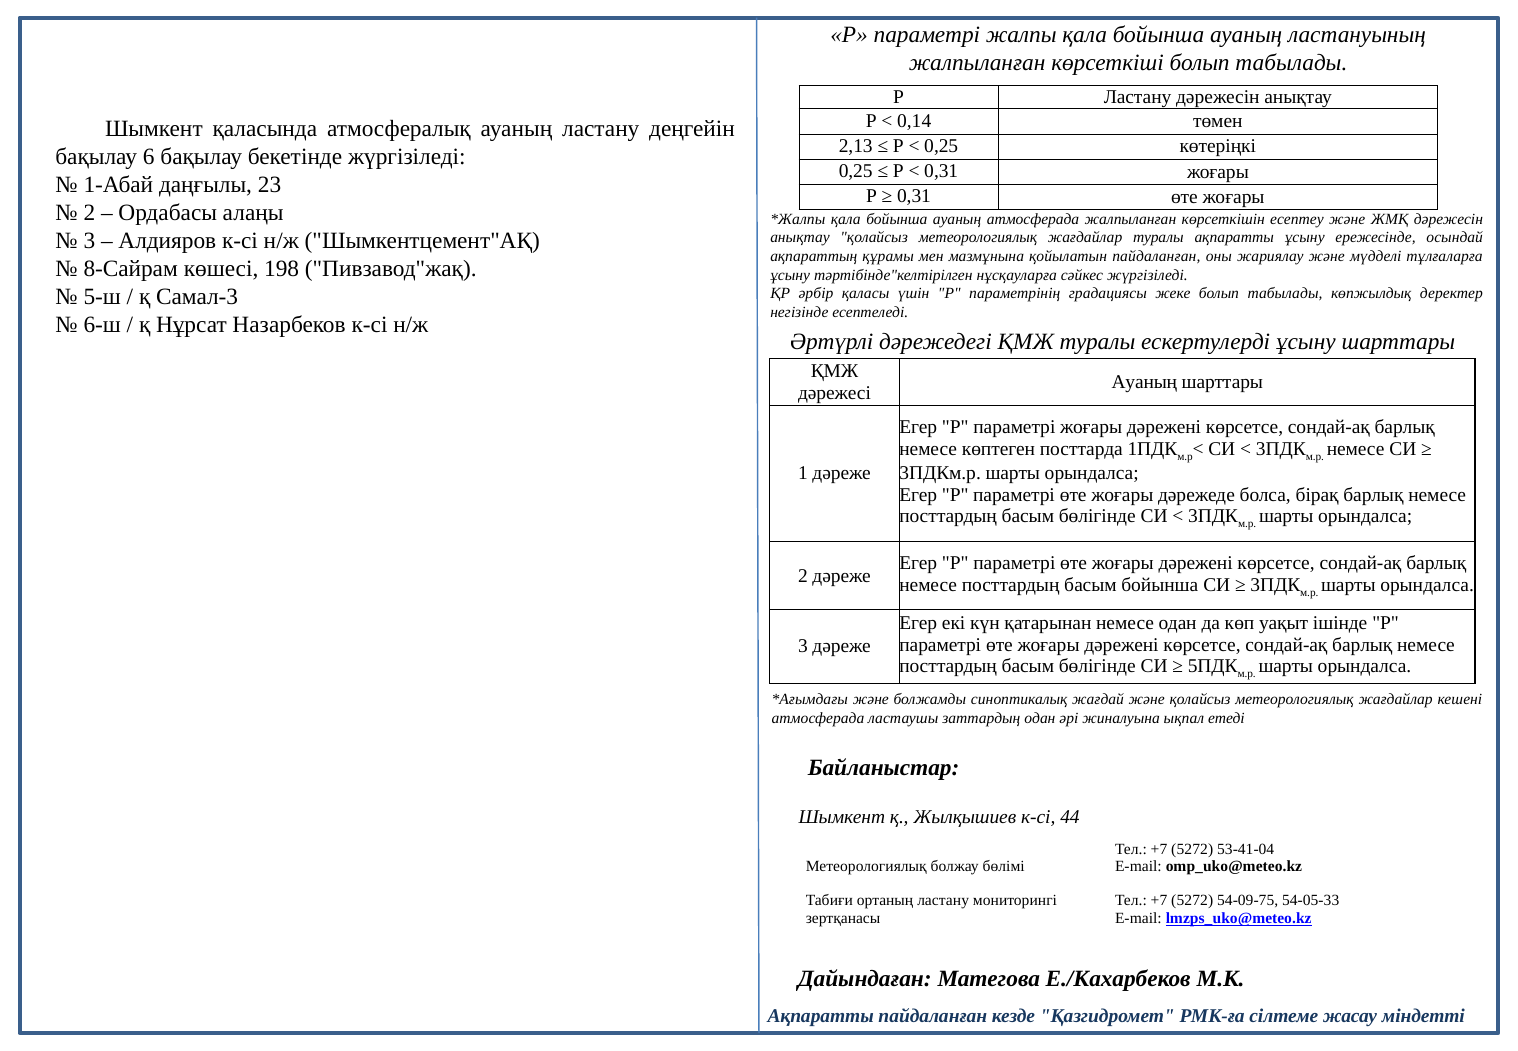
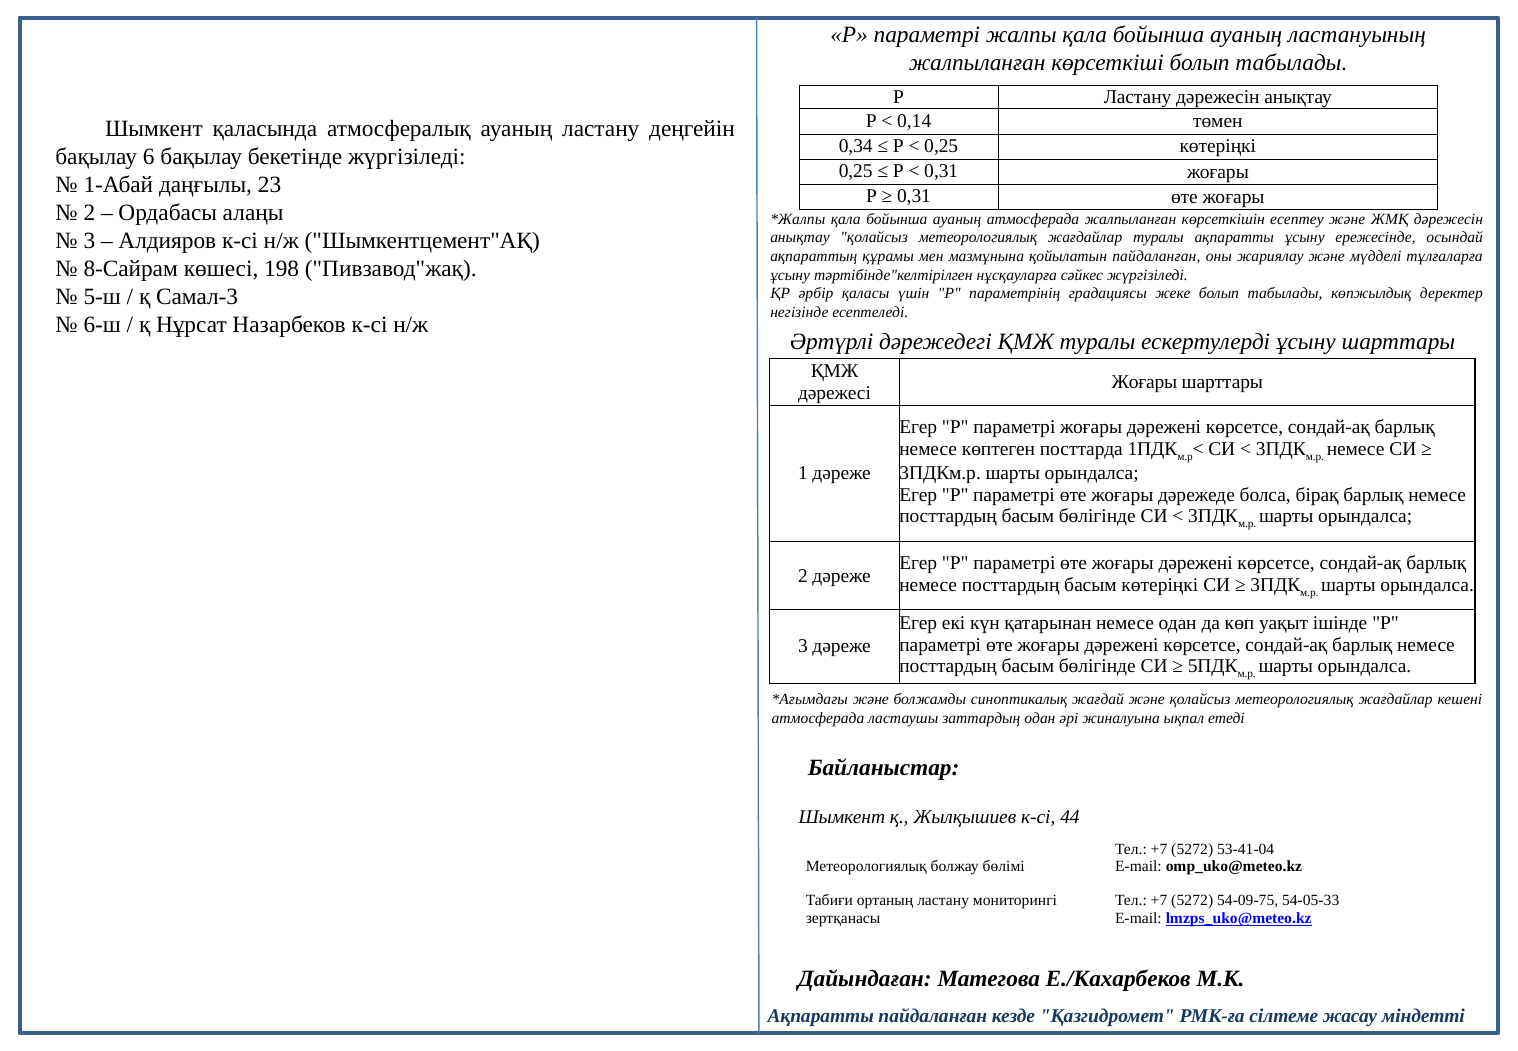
2,13: 2,13 -> 0,34 (856, 146)
Ауаның: Ауаның -> Жоғары (1144, 382)
басым бойынша: бойынша -> көтеріңкі (1160, 585)
